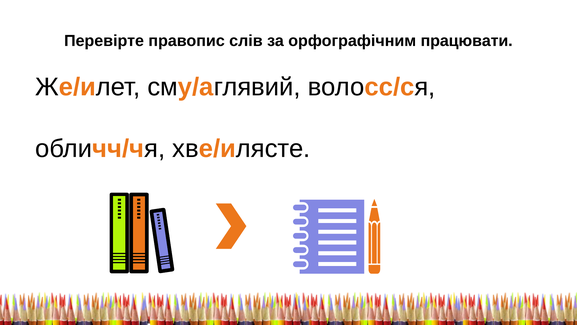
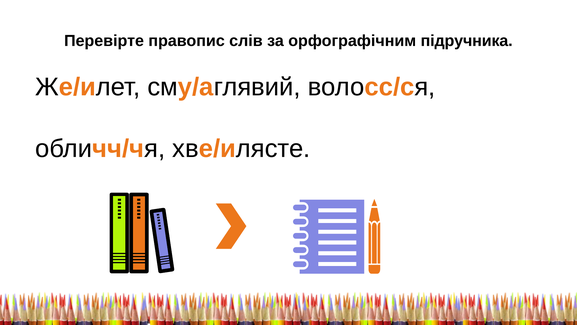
працювати: працювати -> підручника (467, 41)
